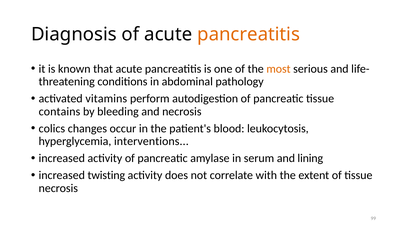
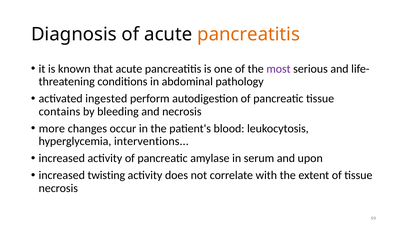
most colour: orange -> purple (279, 69)
vitamins: vitamins -> ingested (106, 99)
colics: colics -> more (52, 128)
lining: lining -> upon (310, 158)
